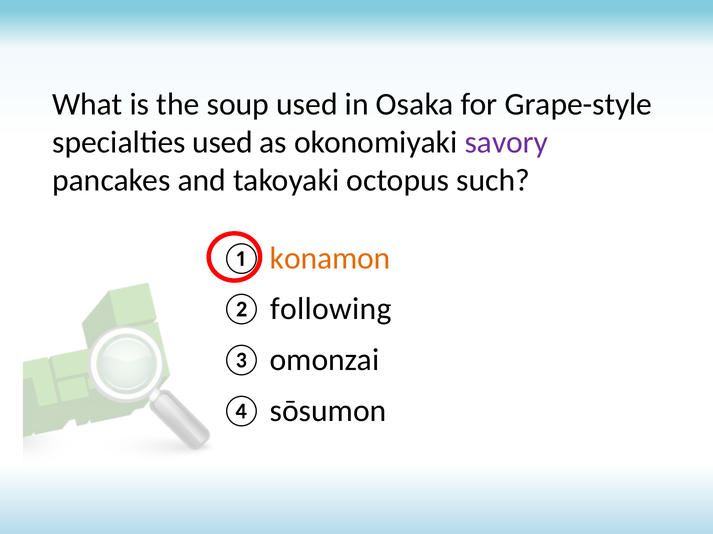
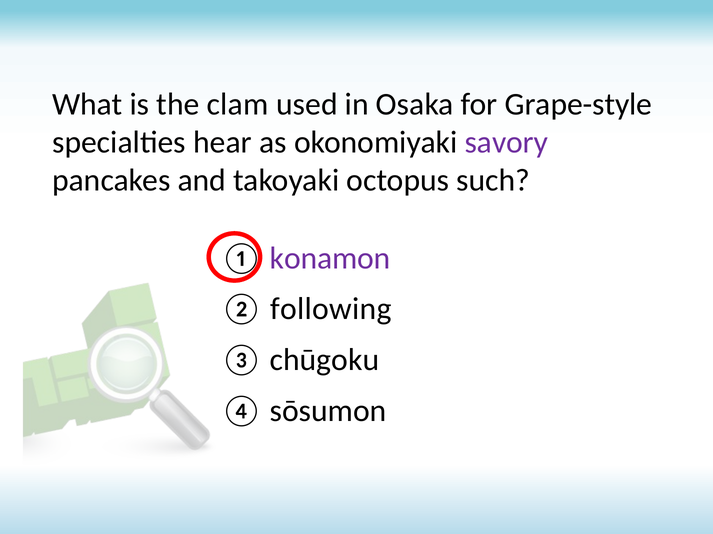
soup: soup -> clam (238, 104)
specialties used: used -> hear (223, 142)
konamon colour: orange -> purple (330, 258)
omonzai: omonzai -> chūgoku (324, 360)
